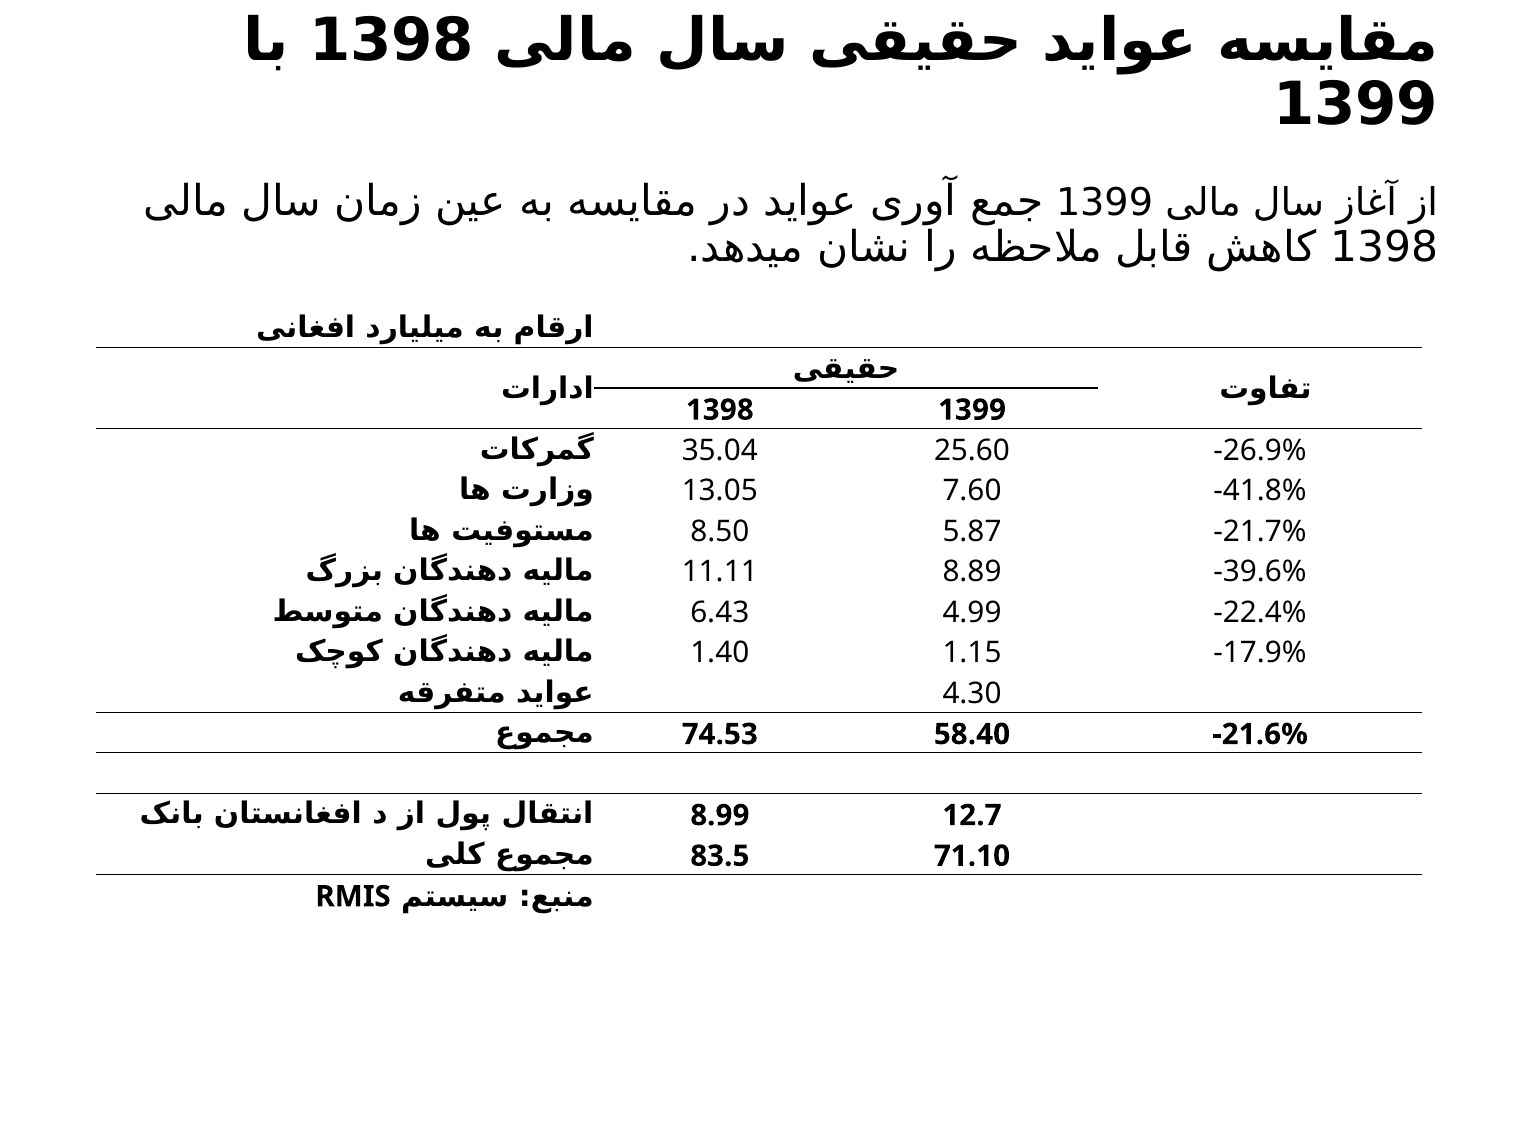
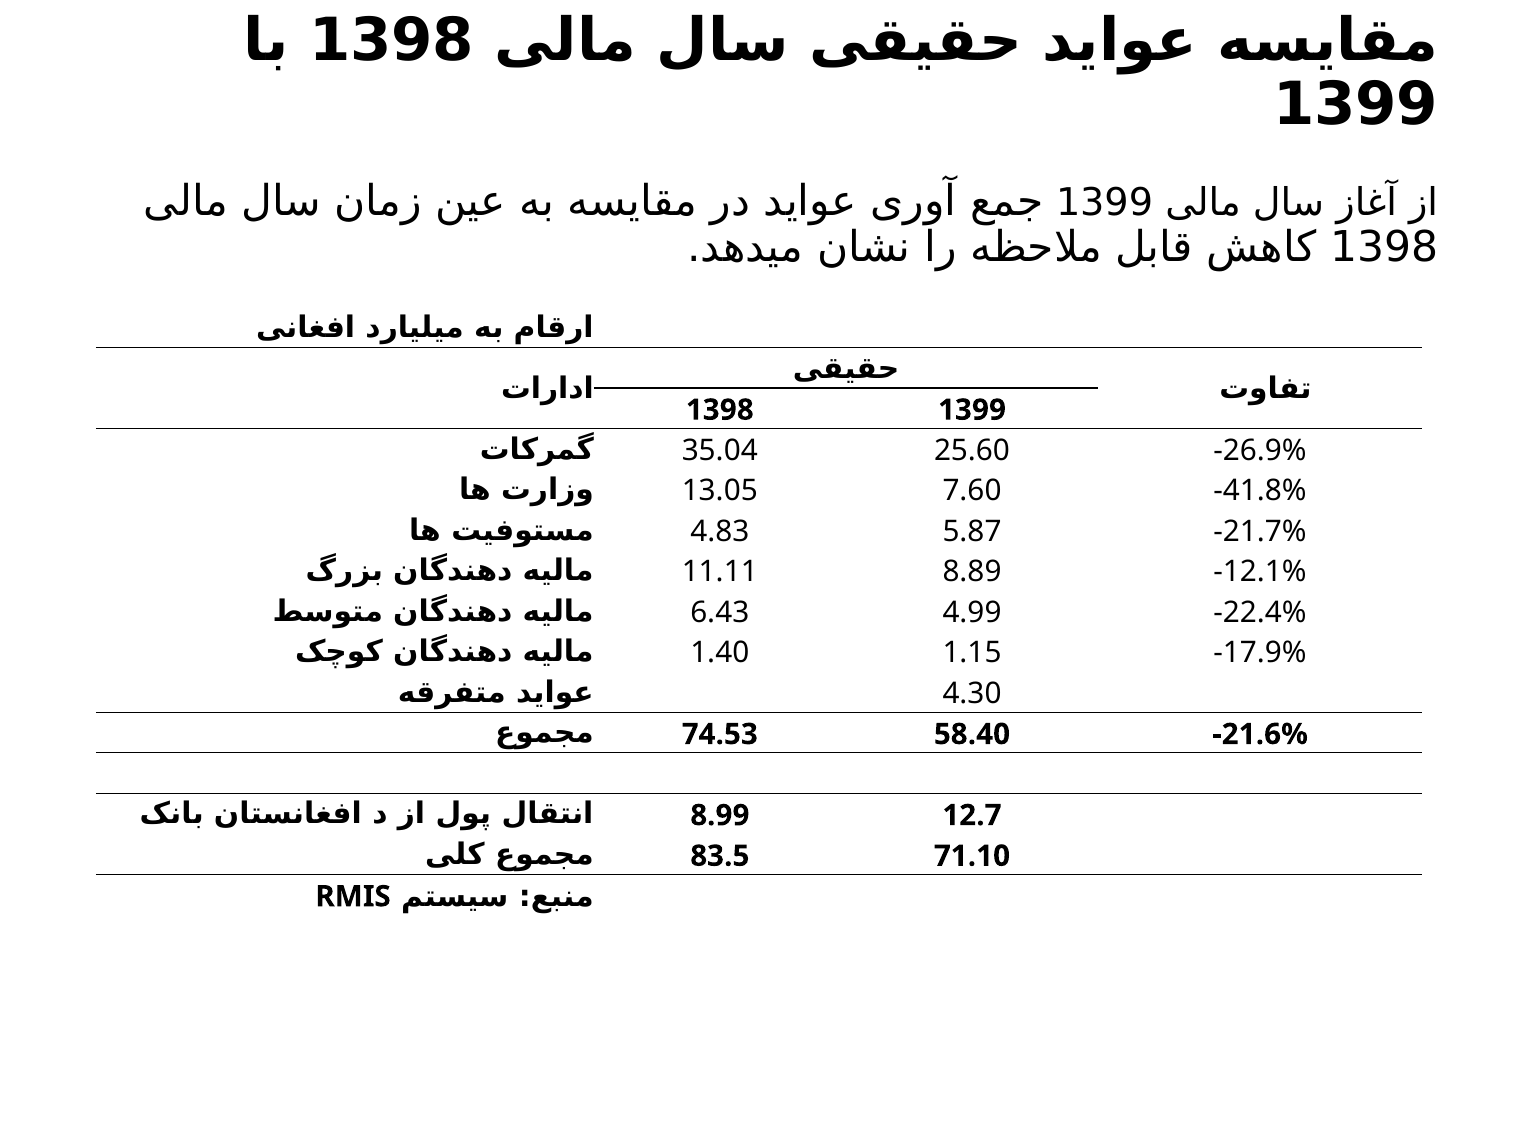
8.50: 8.50 -> 4.83 (720, 532)
-39.6%: -39.6% -> -12.1% (1260, 572)
